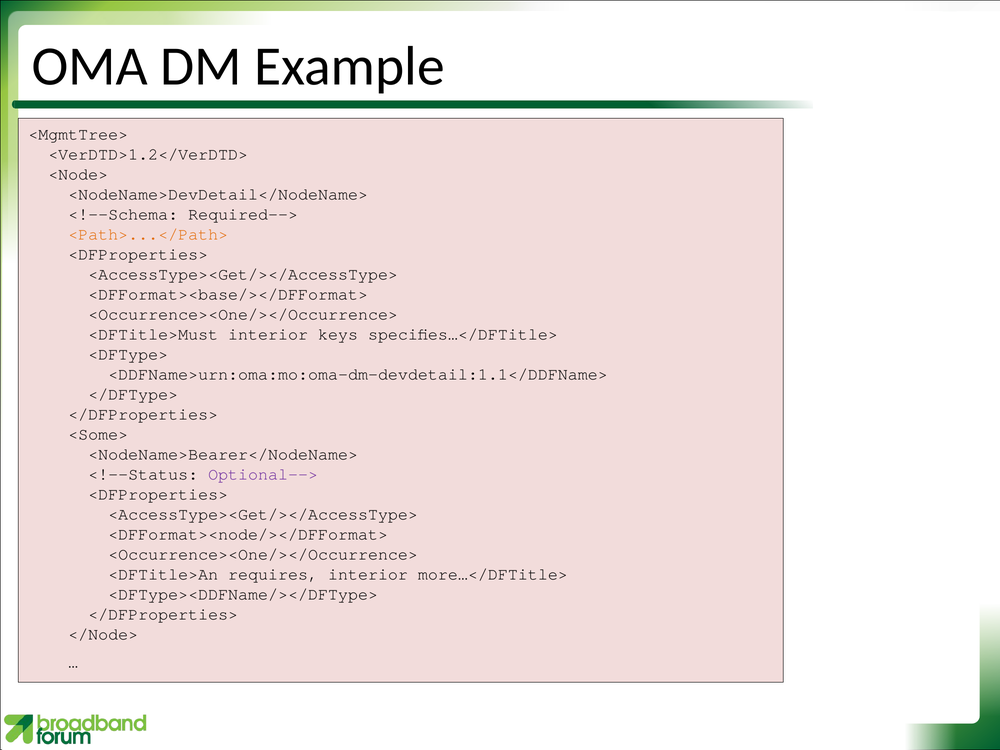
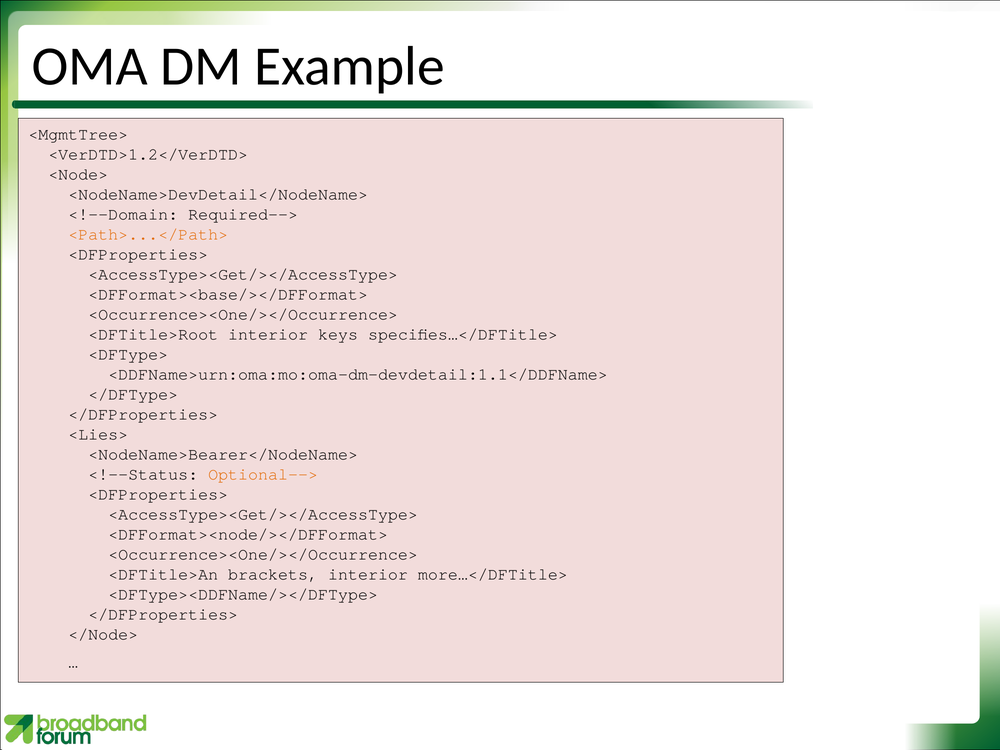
<!--Schema: <!--Schema -> <!--Domain (123, 214)
<DFTitle>Must: <DFTitle>Must -> <DFTitle>Root (153, 334)
<Some>: <Some> -> <Lies> (98, 434)
Optional--> colour: purple -> orange (263, 474)
requires: requires -> brackets (273, 574)
